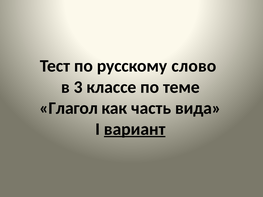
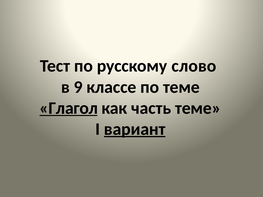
3: 3 -> 9 (78, 87)
Глагол underline: none -> present (69, 108)
часть вида: вида -> теме (198, 108)
